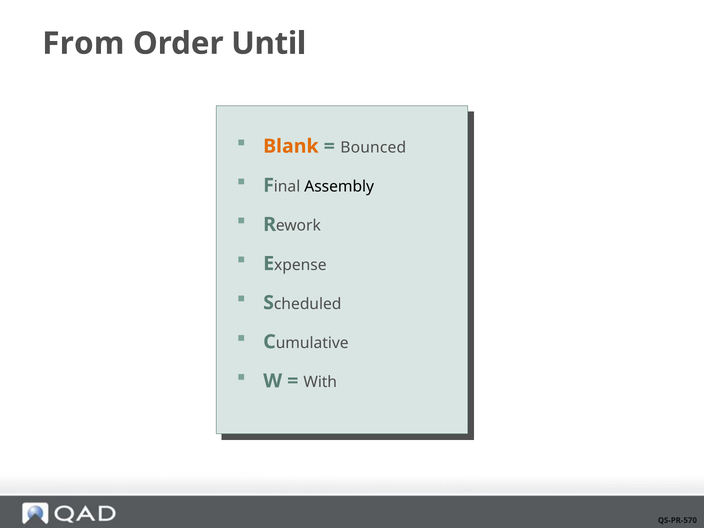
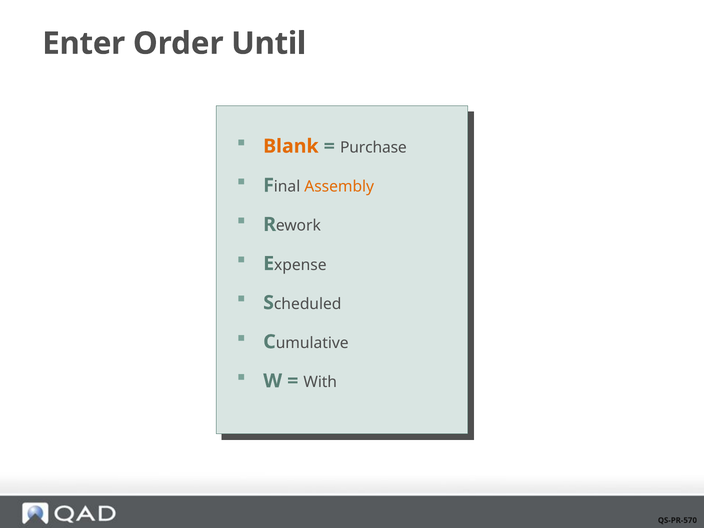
From: From -> Enter (84, 43)
Bounced: Bounced -> Purchase (373, 148)
Assembly colour: black -> orange (339, 187)
